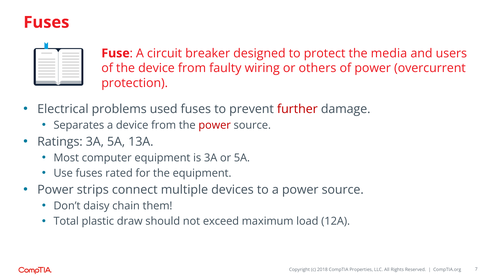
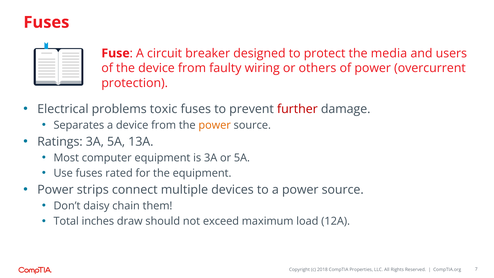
used: used -> toxic (164, 109)
power colour: red -> orange (215, 125)
plastic: plastic -> inches (98, 221)
